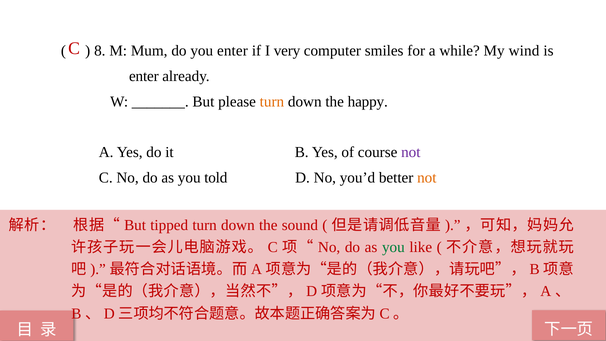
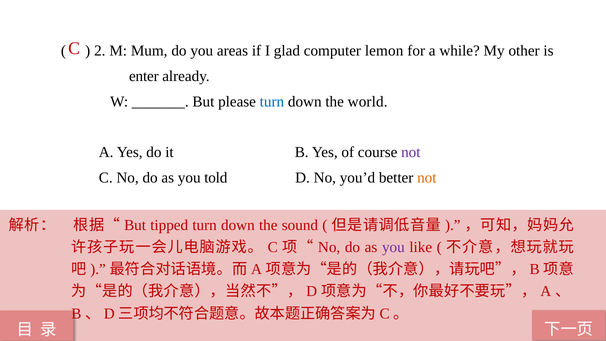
8: 8 -> 2 (100, 51)
you enter: enter -> areas (233, 51)
very: very -> glad (287, 51)
smiles: smiles -> lemon (384, 51)
wind: wind -> other (524, 51)
turn colour: orange -> blue (272, 101)
happy: happy -> world (368, 101)
you colour: green -> purple (393, 247)
